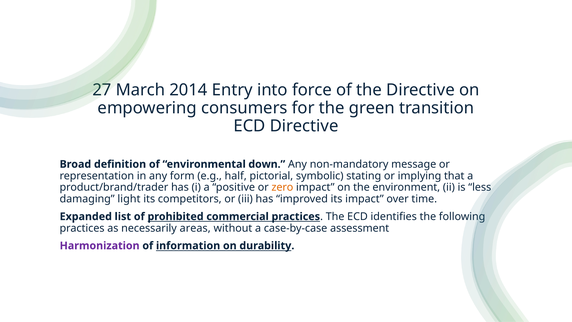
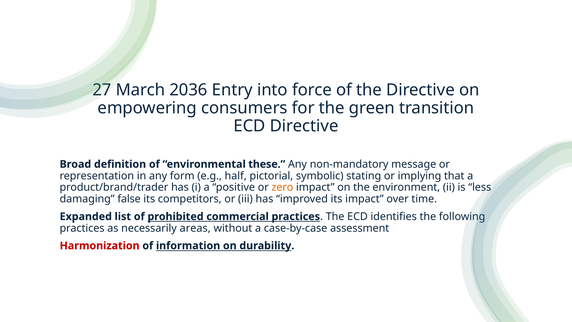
2014: 2014 -> 2036 (188, 90)
down: down -> these (267, 164)
light: light -> false (129, 199)
Harmonization colour: purple -> red (100, 246)
